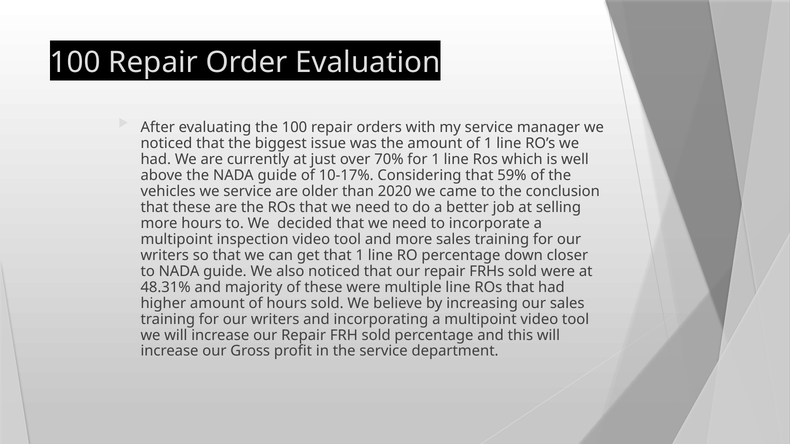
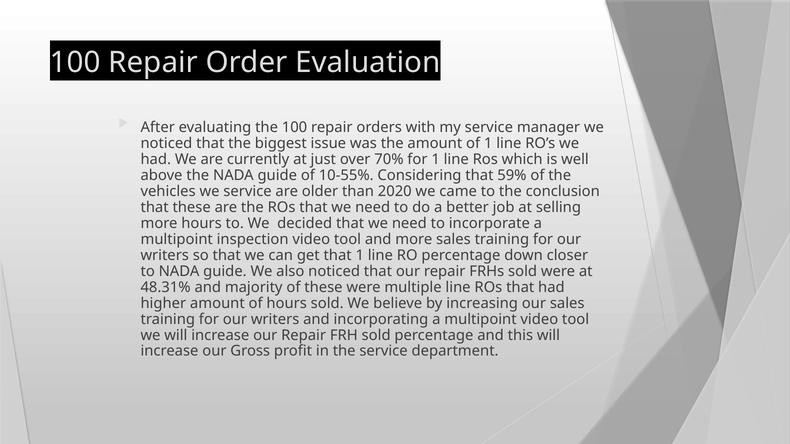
10-17%: 10-17% -> 10-55% (346, 175)
